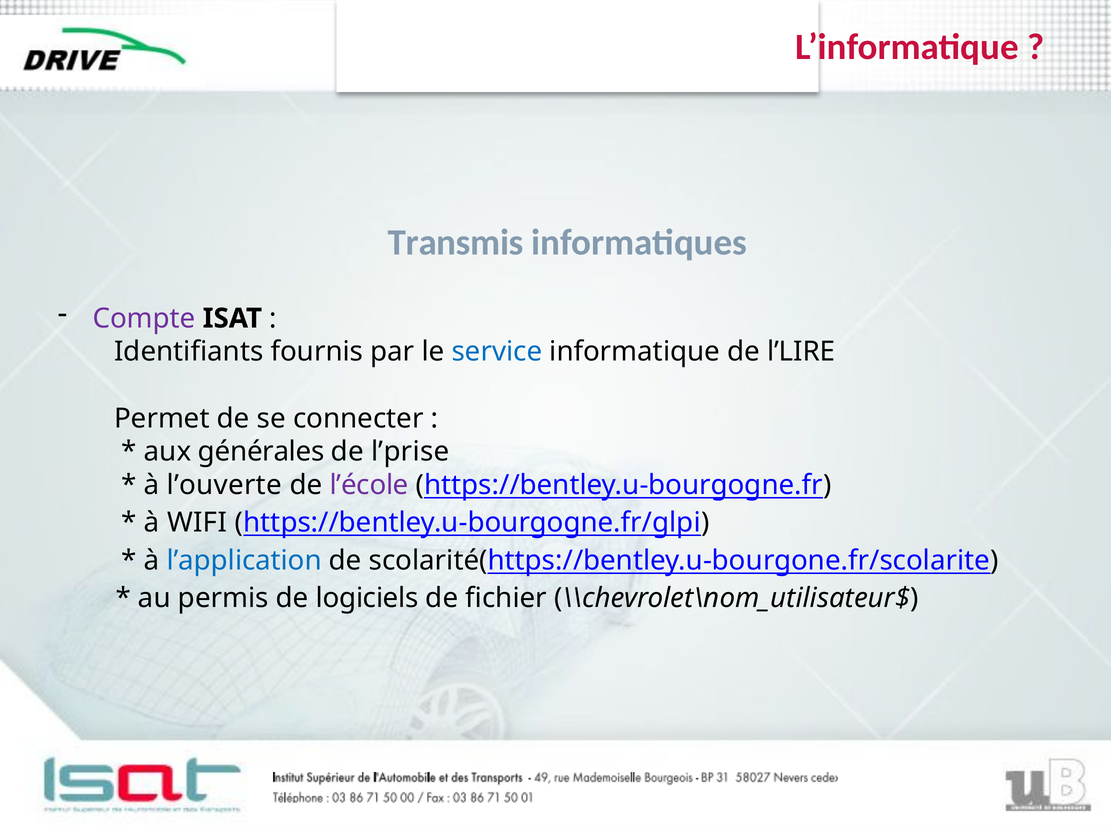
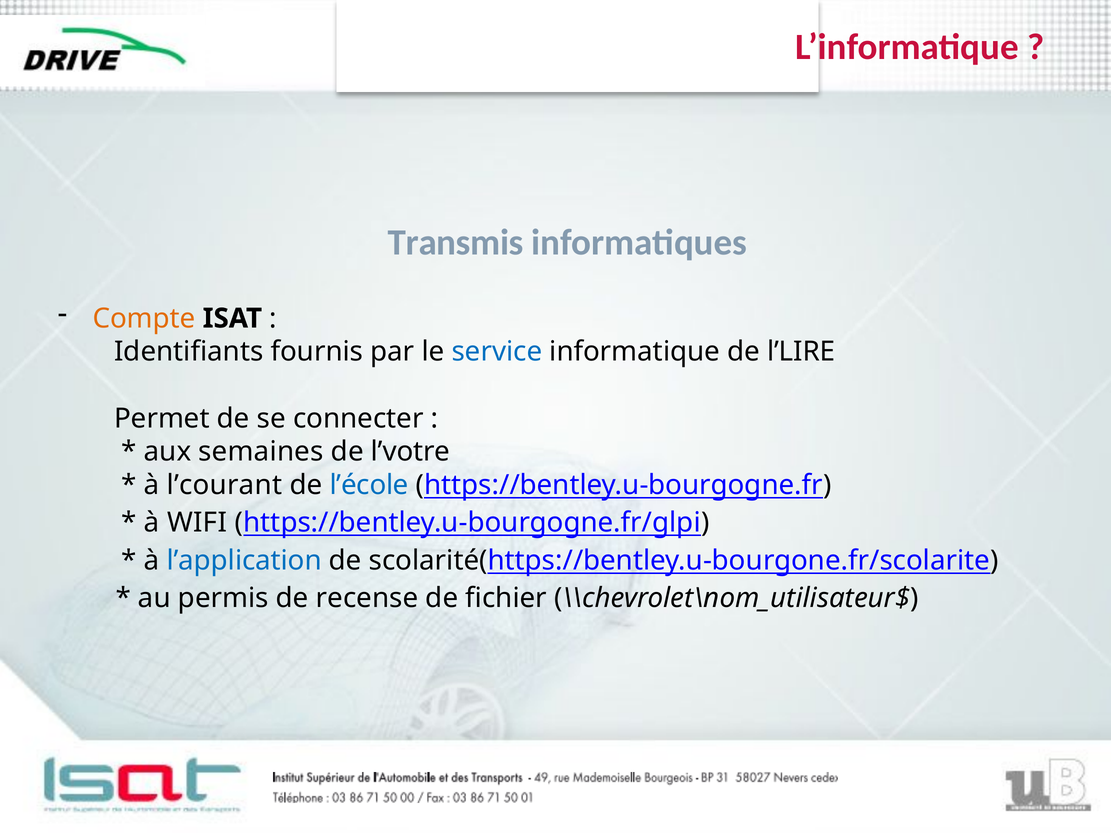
Compte colour: purple -> orange (144, 318)
générales: générales -> semaines (261, 452)
l’prise: l’prise -> l’votre (410, 452)
l’ouverte: l’ouverte -> l’courant (224, 485)
l’école colour: purple -> blue (369, 485)
logiciels: logiciels -> recense (367, 599)
